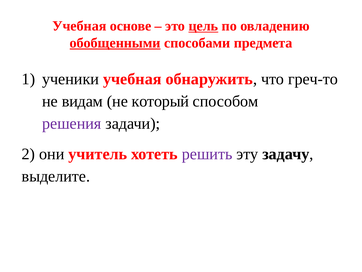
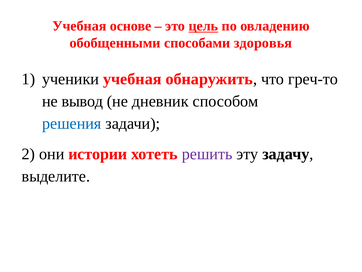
обобщенными underline: present -> none (115, 43)
предмета: предмета -> здоровья (263, 43)
видам: видам -> вывод (82, 101)
который: который -> дневник (160, 101)
решения colour: purple -> blue (72, 123)
учитель: учитель -> истории (98, 154)
